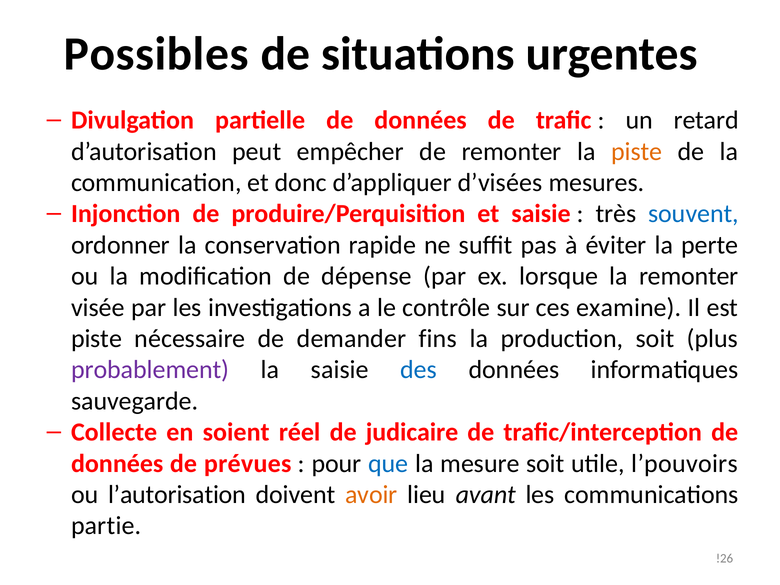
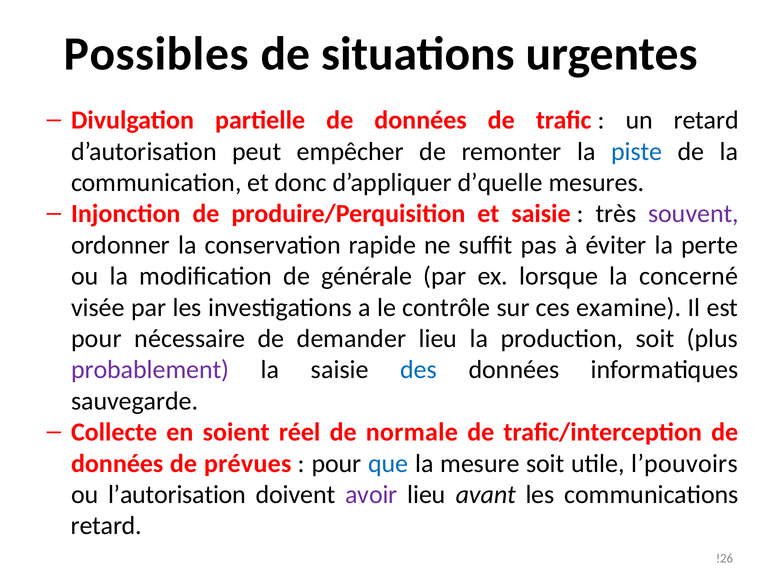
piste colour: orange -> blue (637, 151)
d’visées: d’visées -> d’quelle (500, 183)
souvent colour: blue -> purple (693, 214)
dépense: dépense -> générale (367, 276)
la remonter: remonter -> concerné (689, 276)
piste: piste -> pour (96, 339)
demander fins: fins -> lieu (438, 339)
judicaire: judicaire -> normale (412, 432)
avoir colour: orange -> purple (371, 495)
partie: partie -> retard (106, 526)
